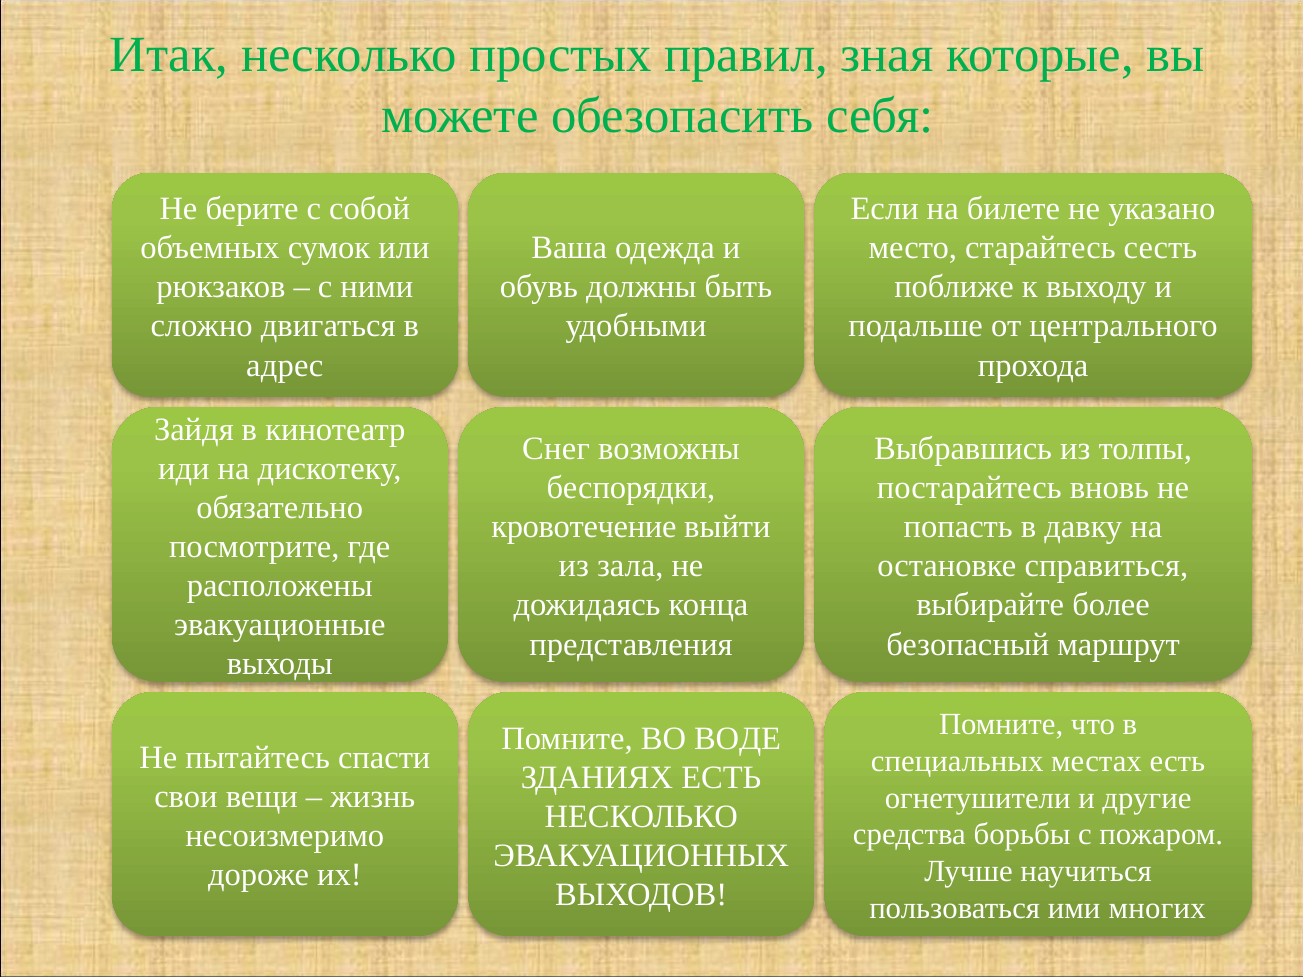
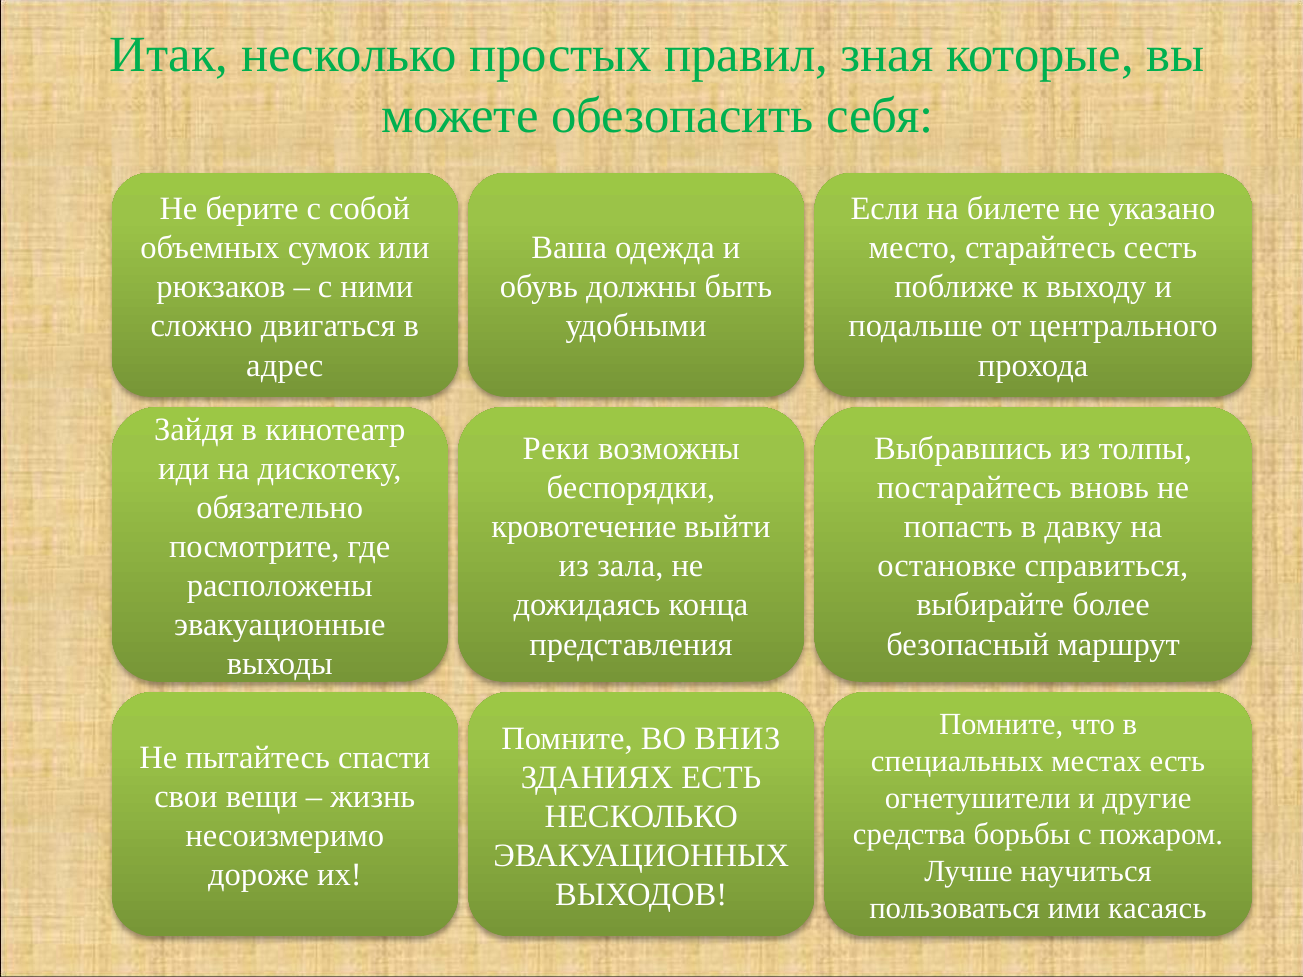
Снег: Снег -> Реки (556, 449)
ВОДЕ: ВОДЕ -> ВНИЗ (737, 738)
многих: многих -> касаясь (1157, 909)
